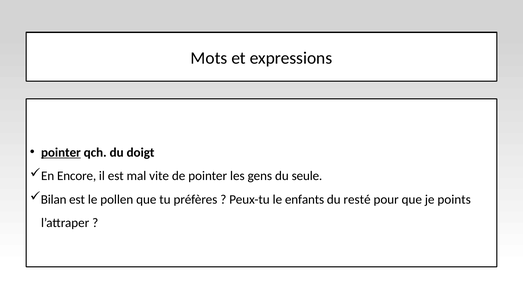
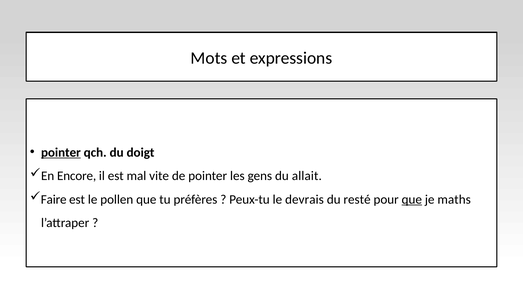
seule: seule -> allait (307, 176)
Bilan: Bilan -> Faire (54, 200)
enfants: enfants -> devrais (304, 200)
que underline: none -> present (412, 200)
points: points -> maths (454, 200)
